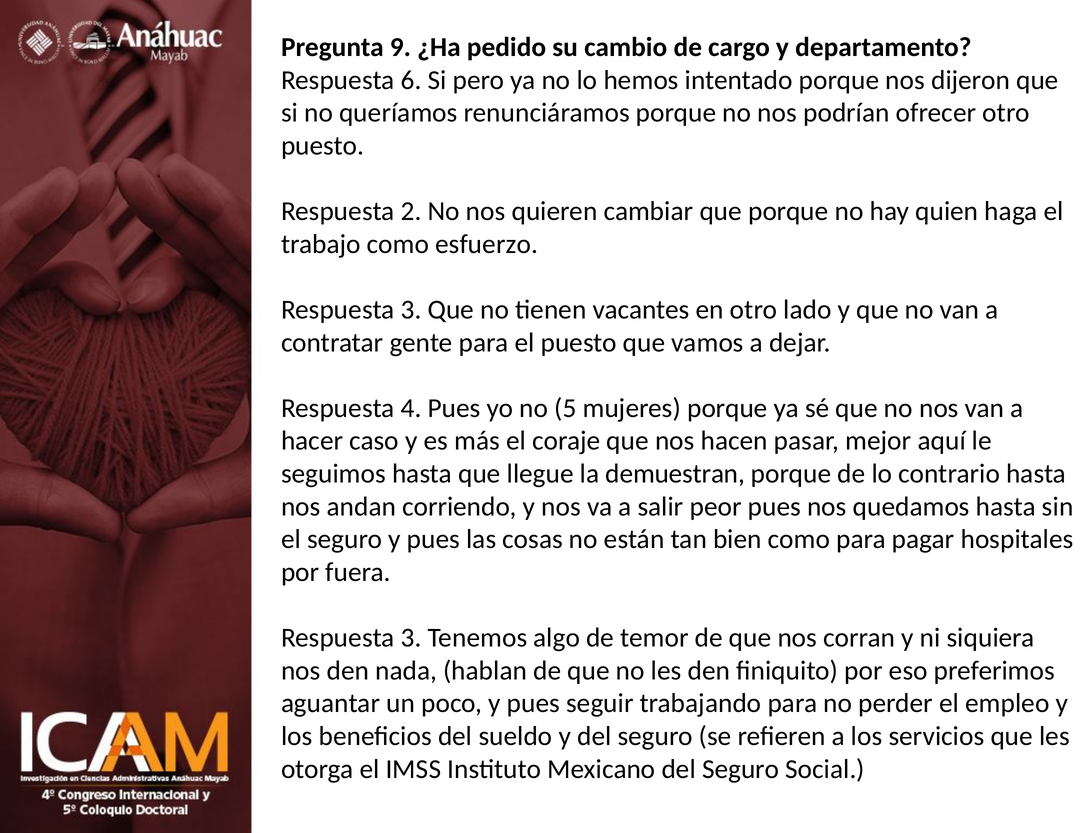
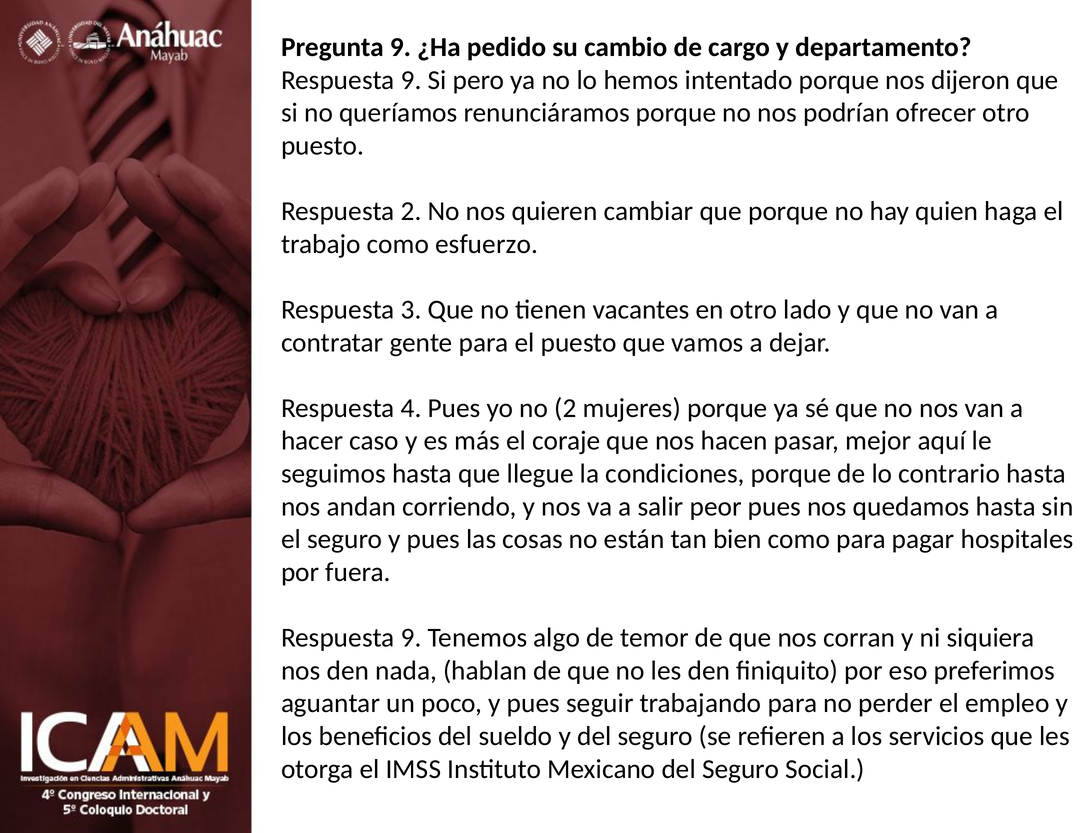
6: 6 -> 9 (411, 80)
no 5: 5 -> 2 (565, 408)
demuestran: demuestran -> condiciones (675, 474)
3: 3 -> 9 (411, 638)
